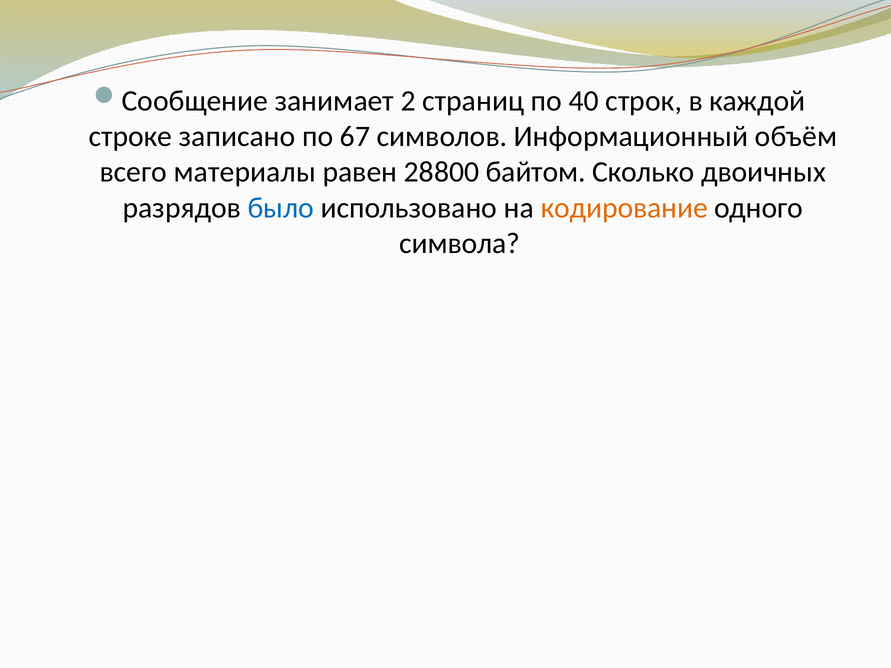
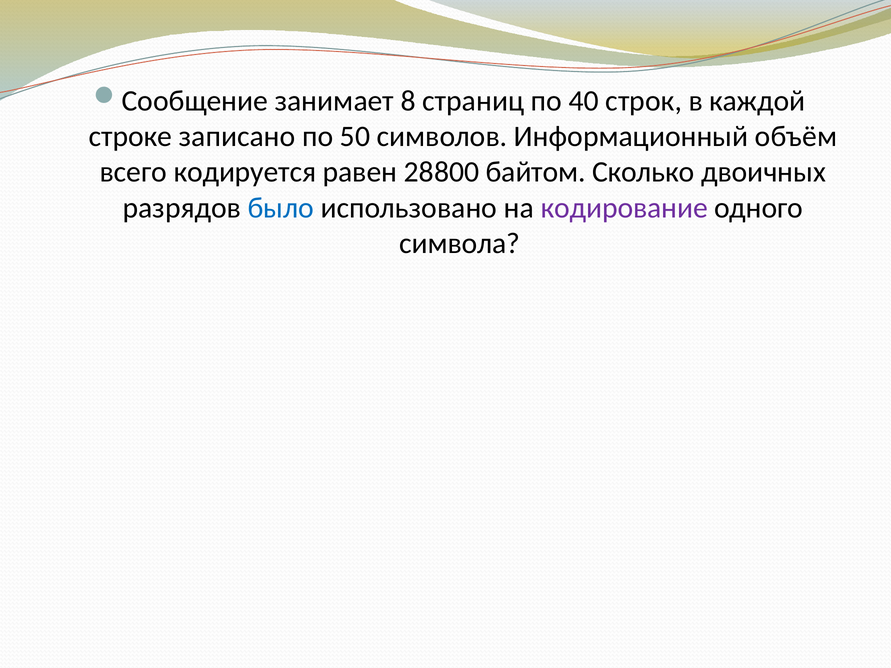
2: 2 -> 8 (408, 101)
67: 67 -> 50 (355, 137)
материалы: материалы -> кодируется (245, 172)
кодирование colour: orange -> purple (624, 208)
